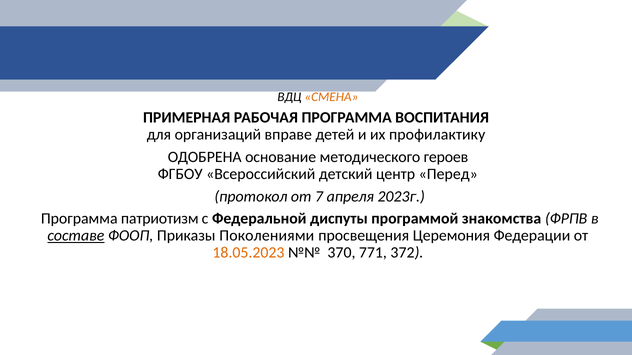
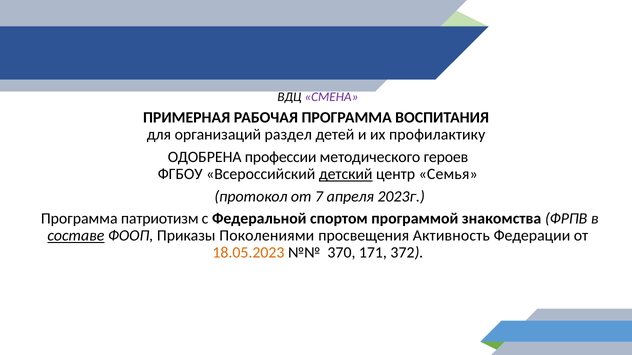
СМЕНА colour: orange -> purple (331, 97)
вправе: вправе -> раздел (288, 135)
основание: основание -> профессии (281, 157)
детский underline: none -> present (346, 174)
Перед: Перед -> Семья (448, 174)
диспуты: диспуты -> спортом (339, 219)
Церемония: Церемония -> Активность (451, 236)
771: 771 -> 171 (373, 253)
